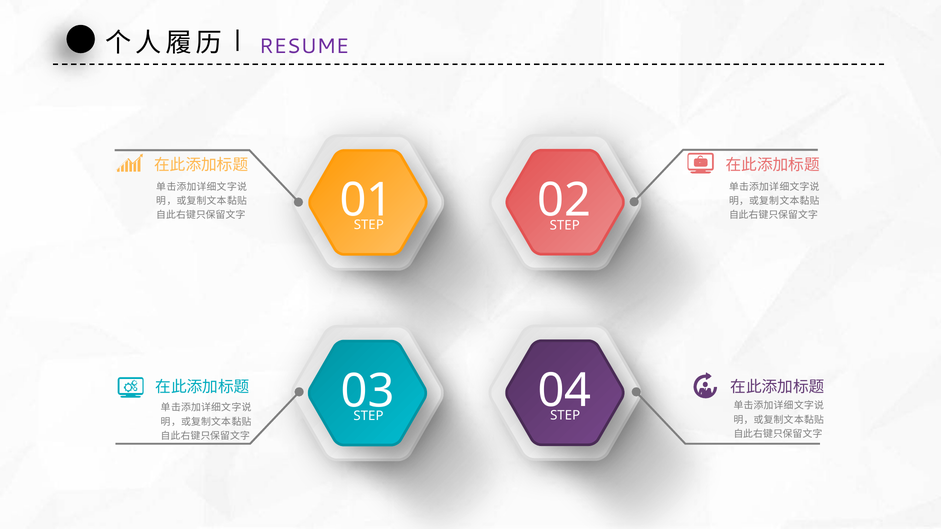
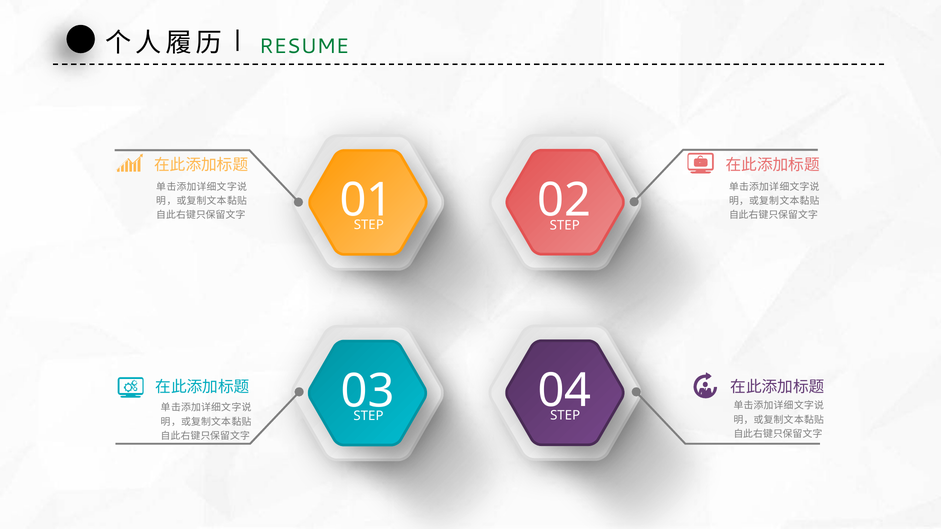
RESUME colour: purple -> green (304, 46)
